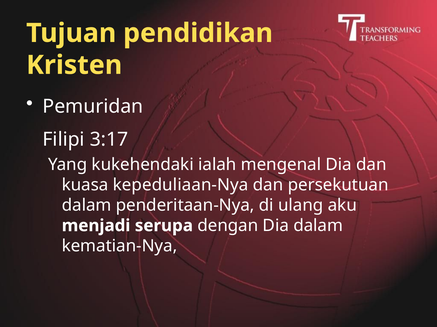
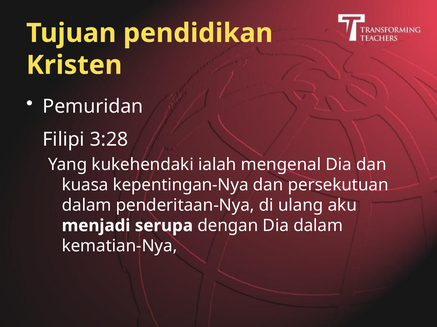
3:17: 3:17 -> 3:28 (109, 140)
kepeduliaan-Nya: kepeduliaan-Nya -> kepentingan-Nya (181, 185)
